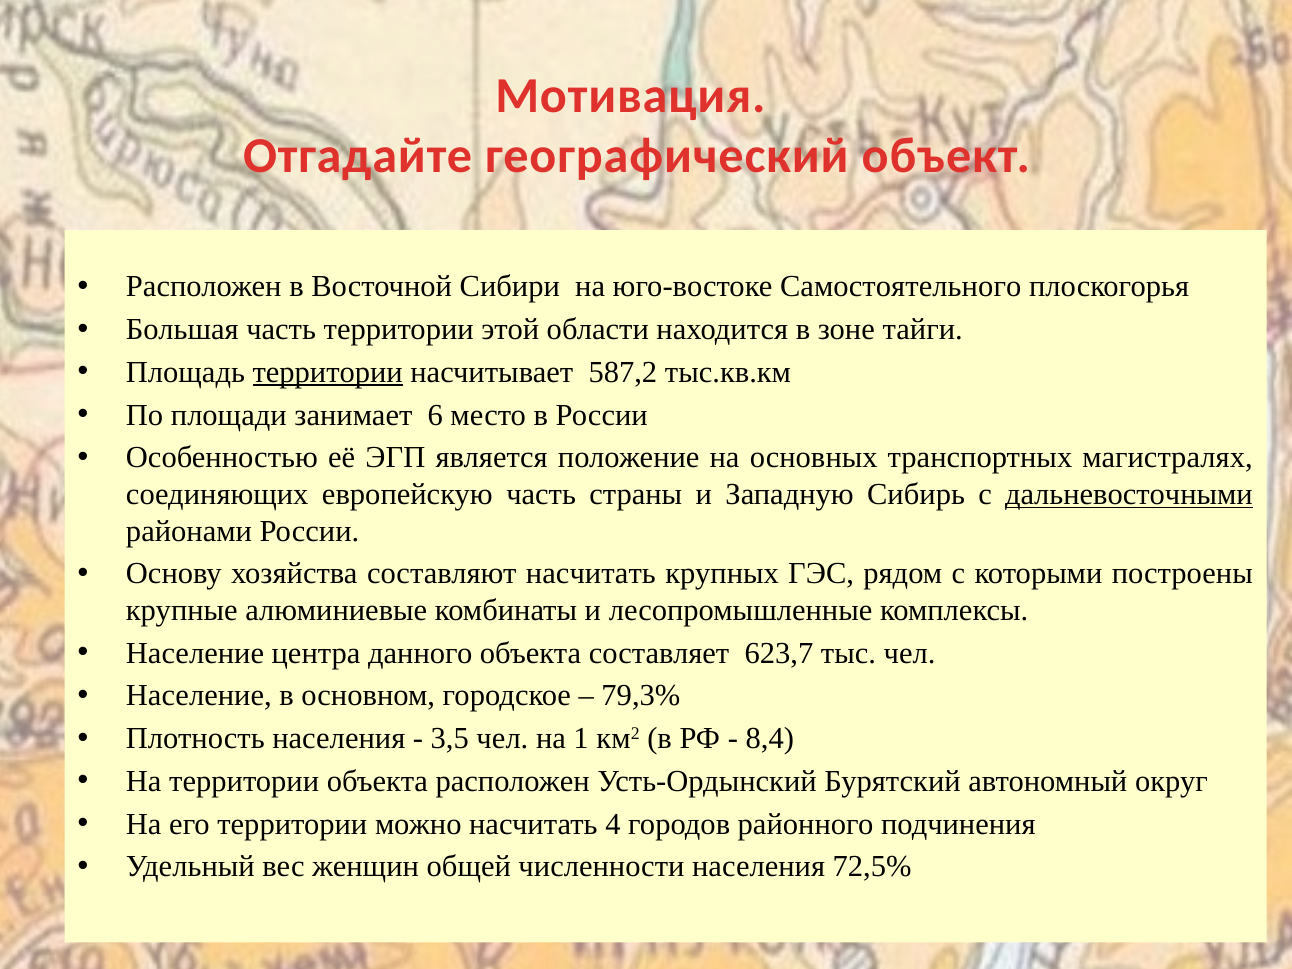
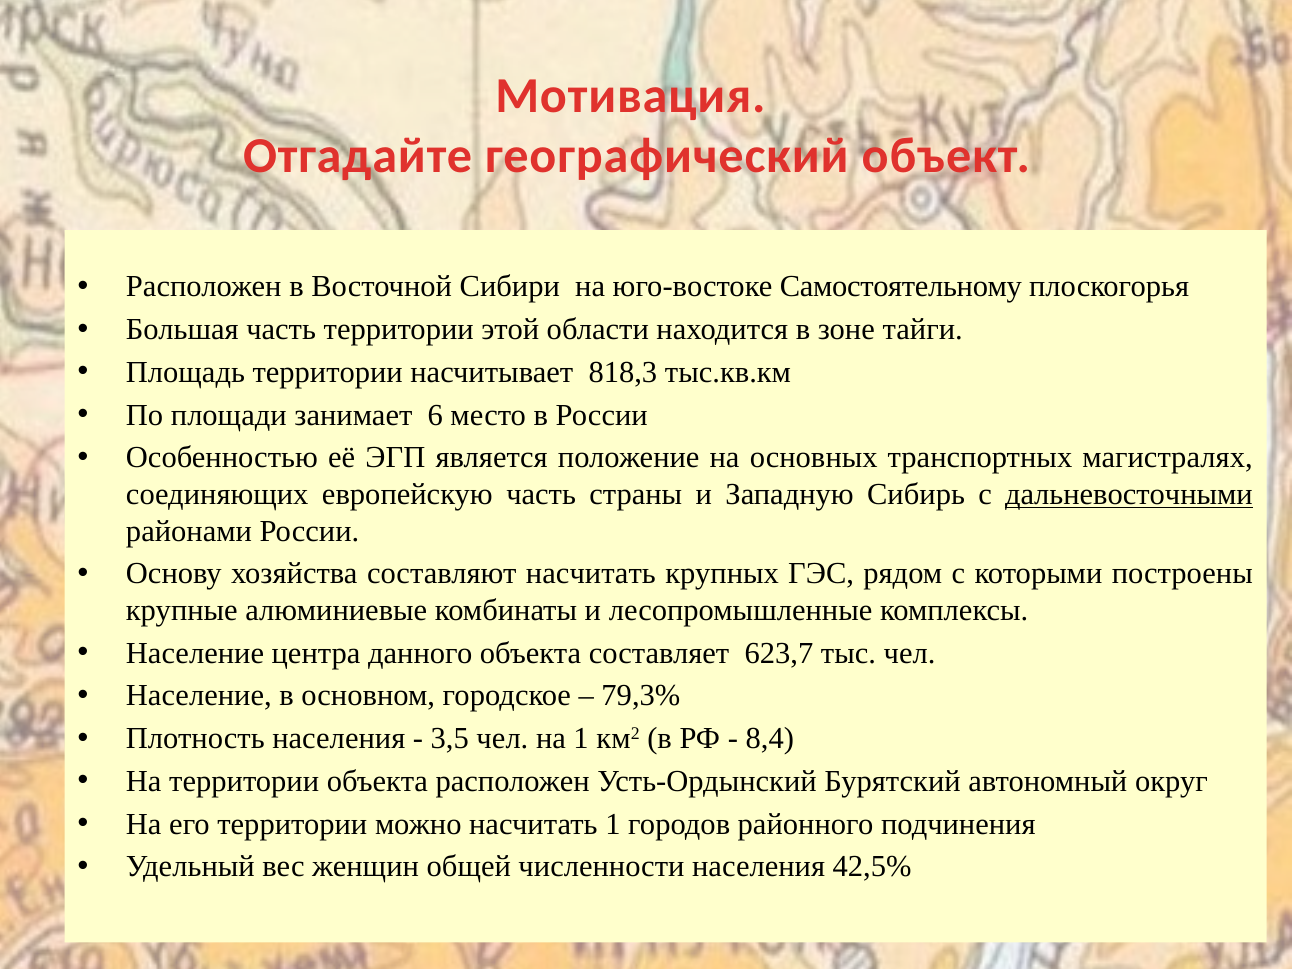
Самостоятельного: Самостоятельного -> Самостоятельному (901, 287)
территории underline: present -> none (328, 372)
587,2: 587,2 -> 818,3 (623, 372)
насчитать 4: 4 -> 1 (613, 824)
72,5%: 72,5% -> 42,5% (872, 867)
